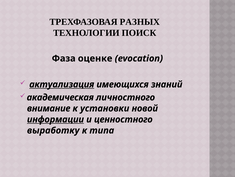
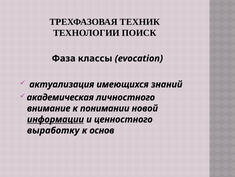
РАЗНЫХ: РАЗНЫХ -> ТЕХНИК (140, 22)
оценке: оценке -> классы (95, 58)
актуализация underline: present -> none (62, 84)
установки: установки -> понимании (105, 108)
типа: типа -> основ (102, 130)
